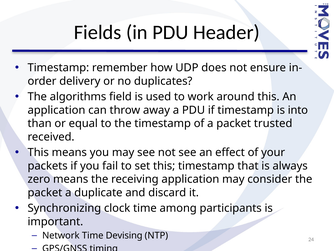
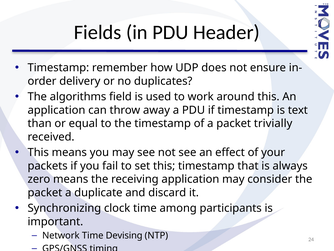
into: into -> text (298, 110)
trusted: trusted -> trivially (273, 123)
